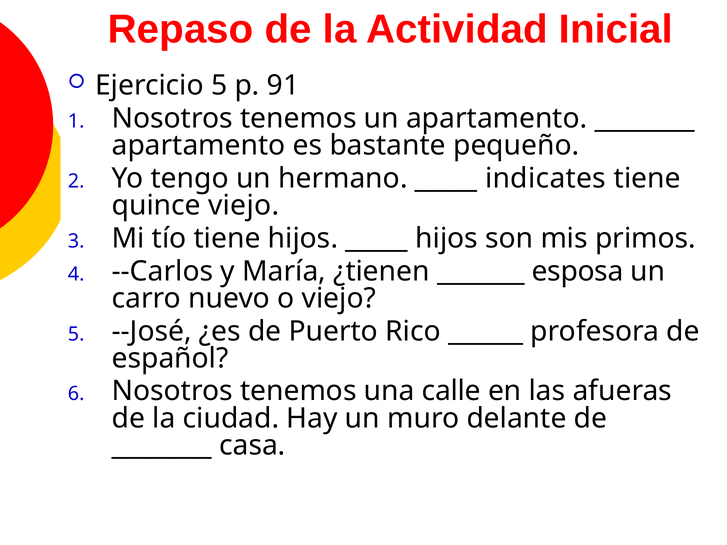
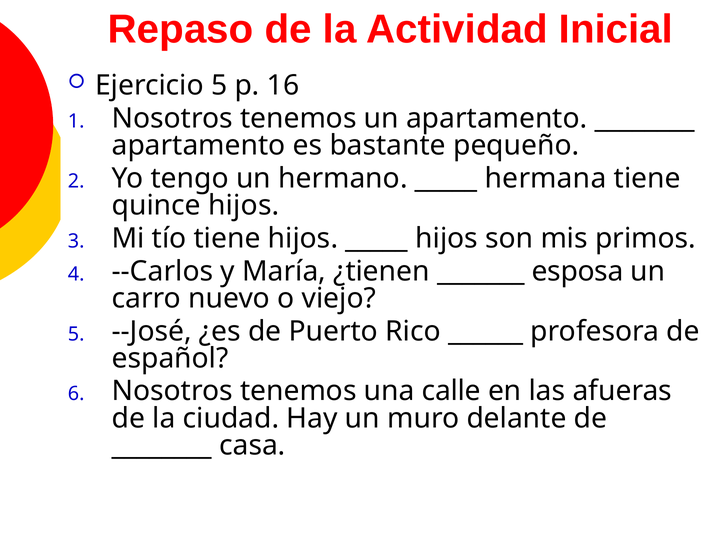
91: 91 -> 16 (283, 86)
indicates: indicates -> hermana (546, 179)
quince viejo: viejo -> hijos (244, 206)
